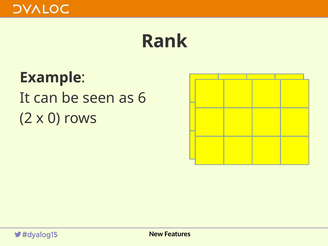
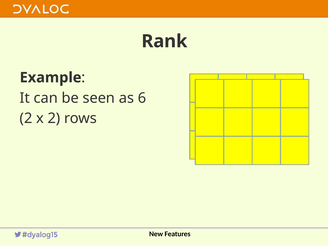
x 0: 0 -> 2 (54, 118)
